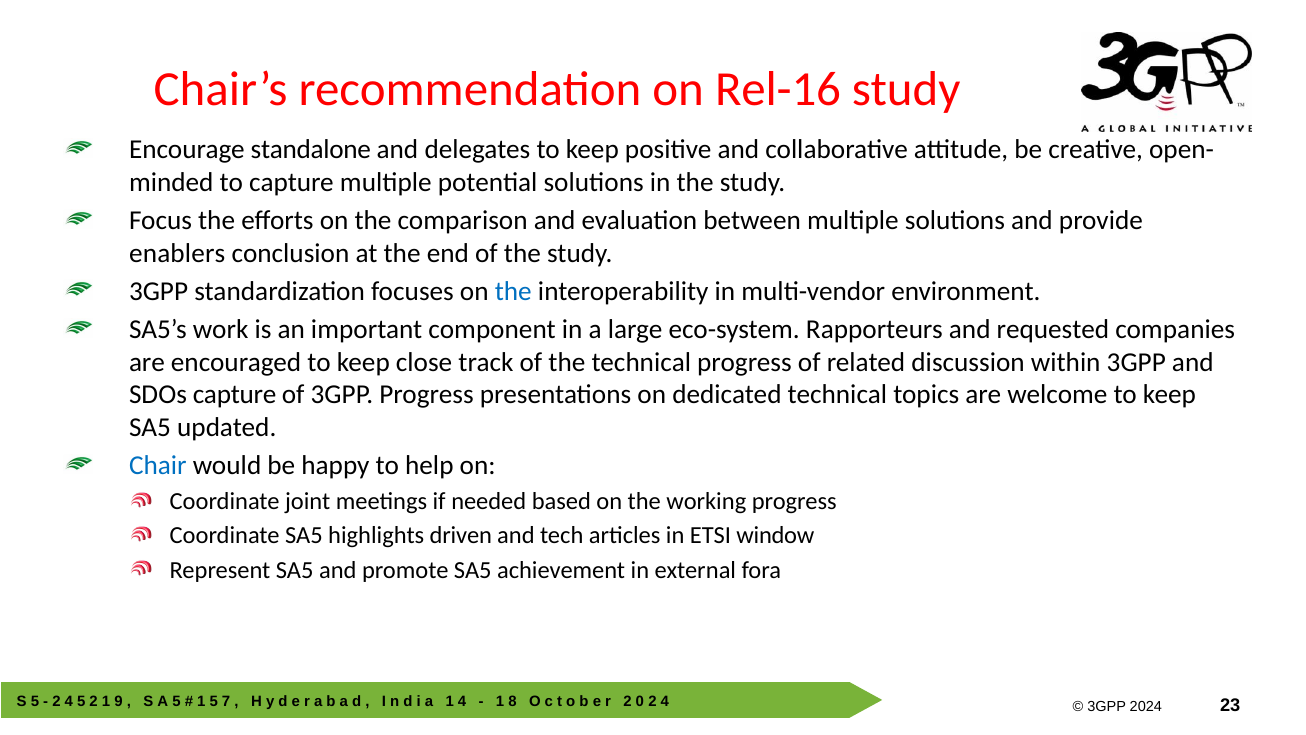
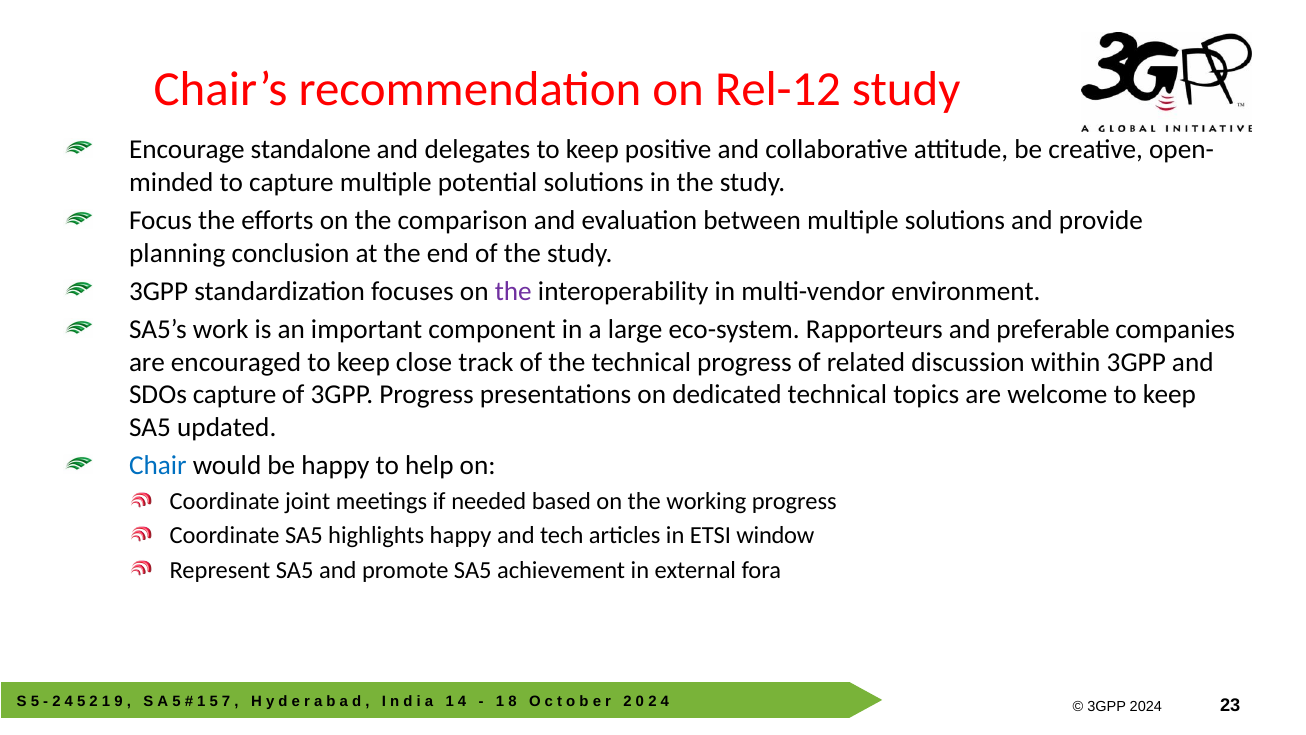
Rel-16: Rel-16 -> Rel-12 (778, 89)
enablers: enablers -> planning (177, 253)
the colour: blue -> purple (513, 291)
requested: requested -> preferable (1053, 329)
highlights driven: driven -> happy (461, 535)
